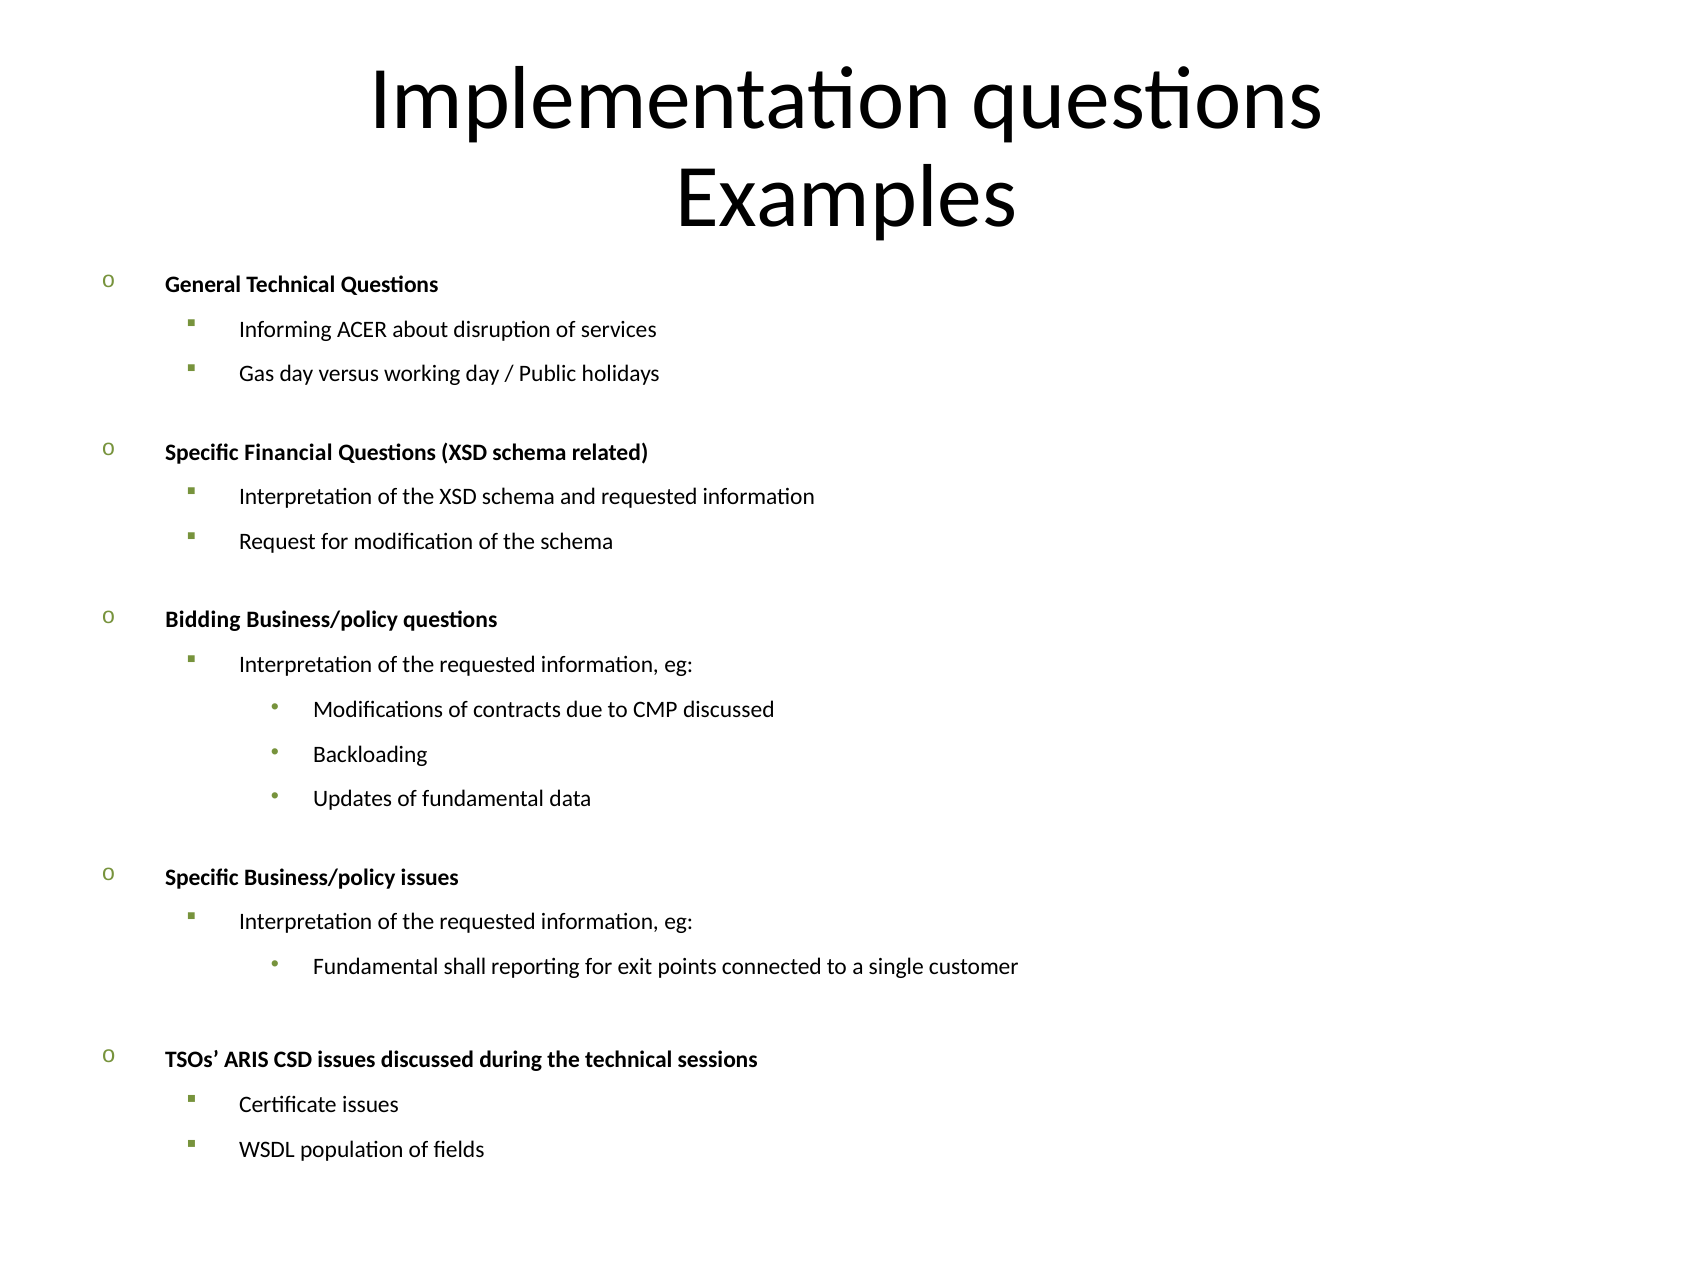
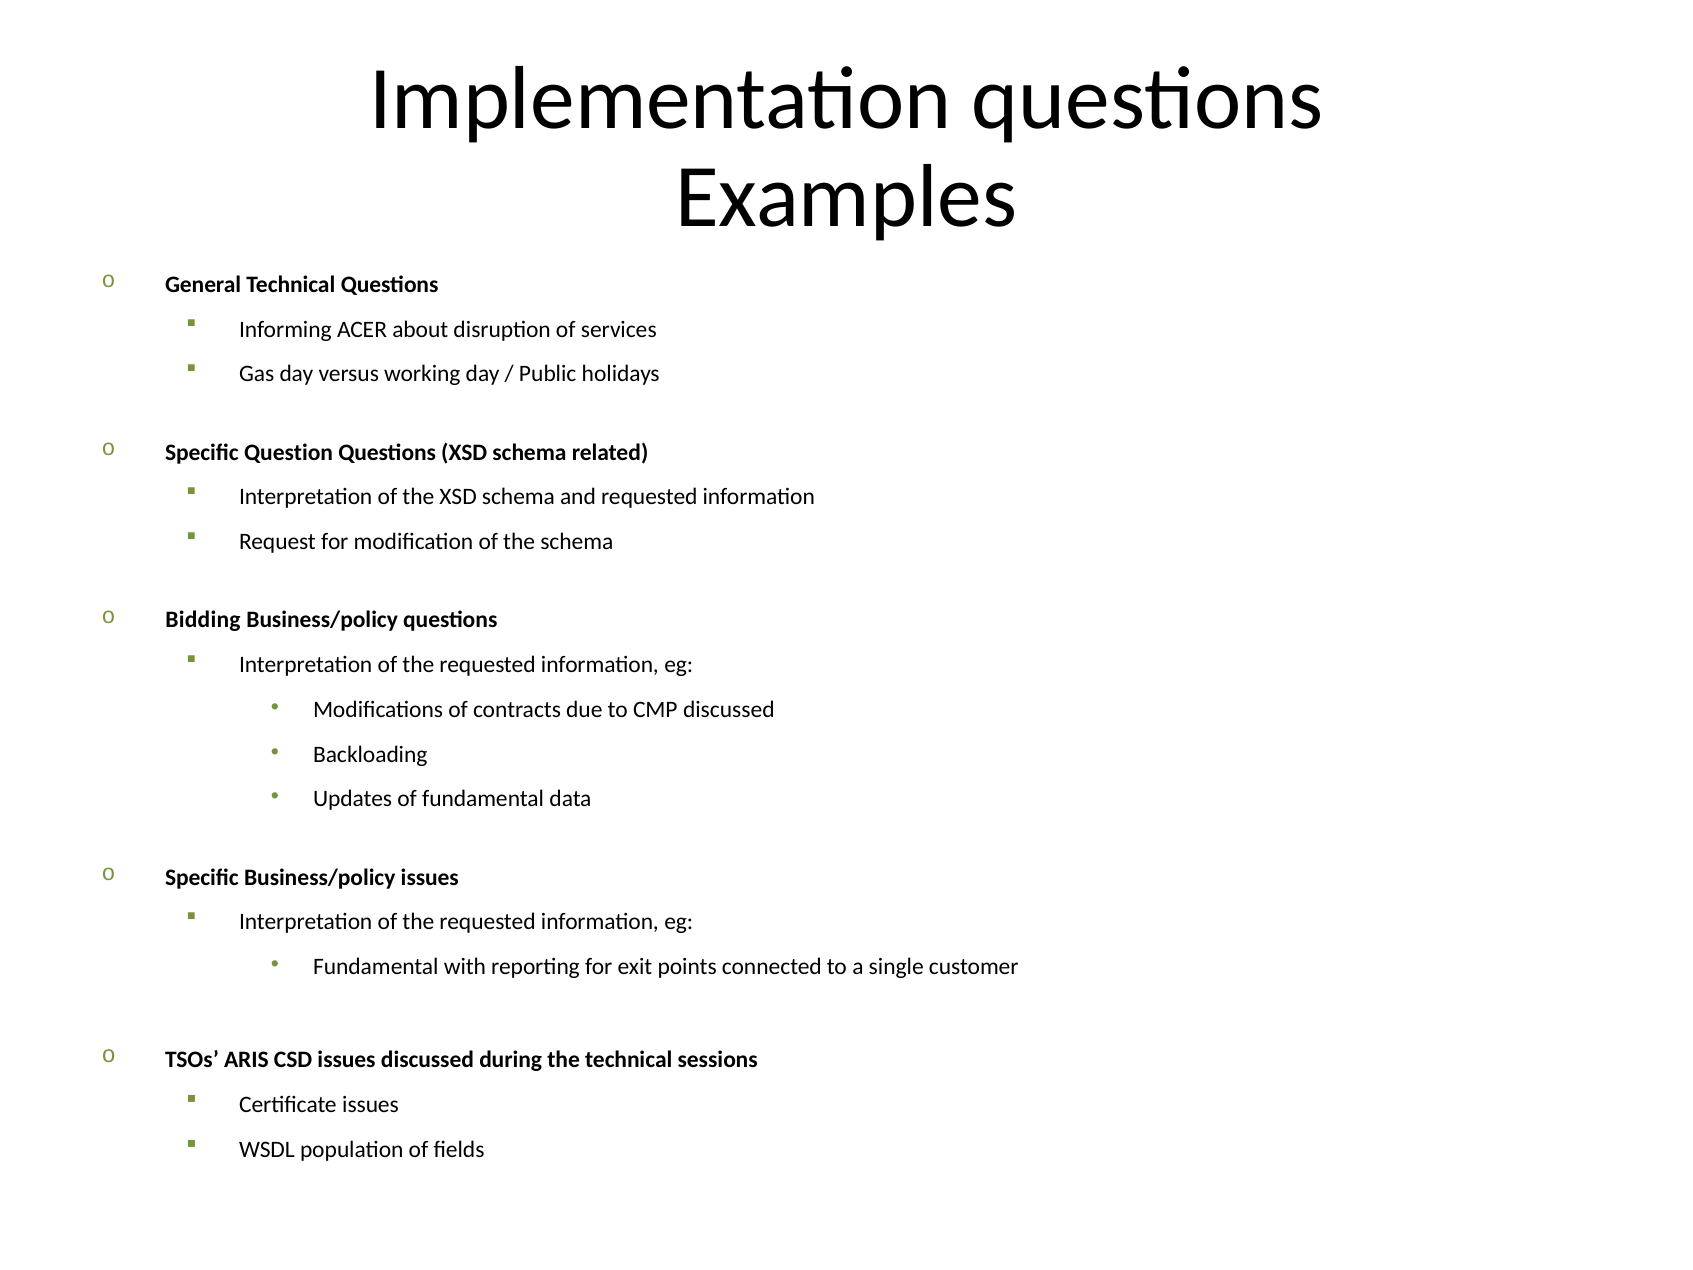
Financial: Financial -> Question (289, 452)
shall: shall -> with (465, 967)
